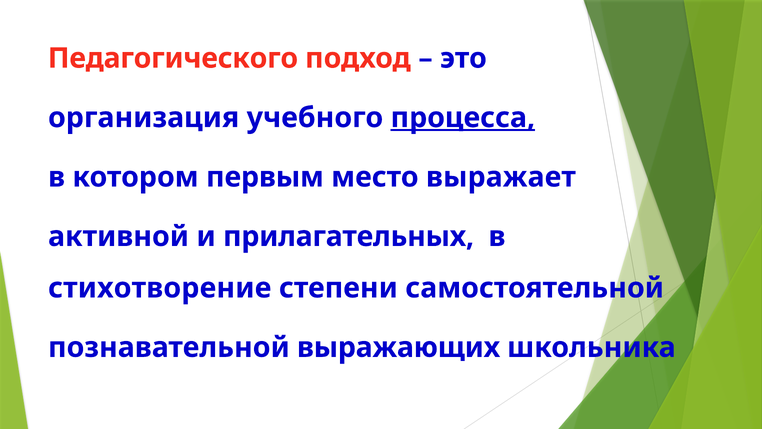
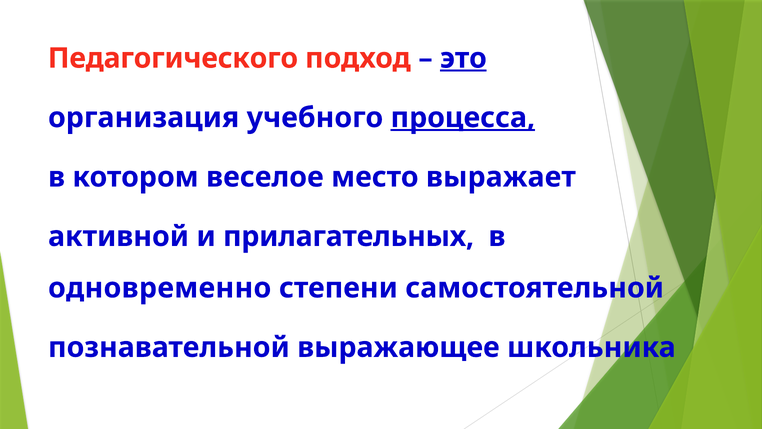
это underline: none -> present (463, 58)
первым: первым -> веселое (265, 177)
стихотворение: стихотворение -> одновременно (160, 288)
выражающих: выражающих -> выражающее (398, 347)
